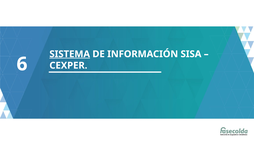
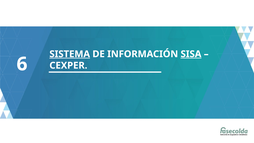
SISA underline: none -> present (191, 54)
